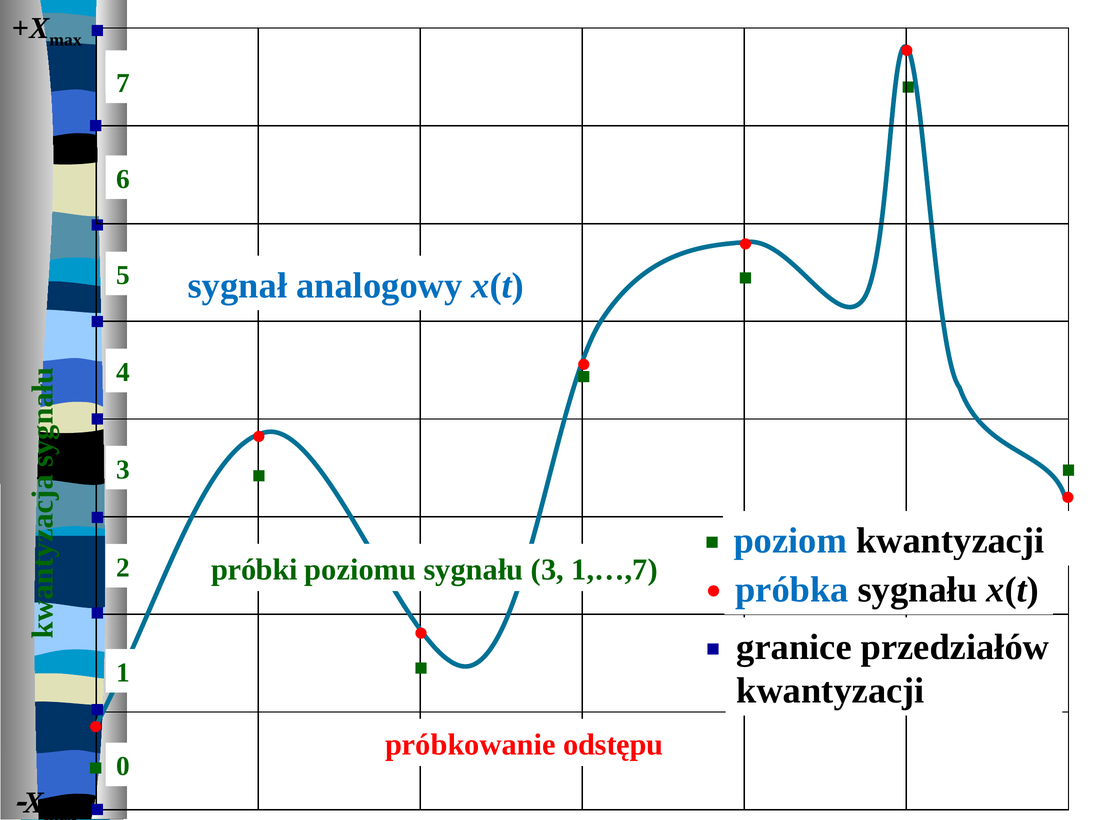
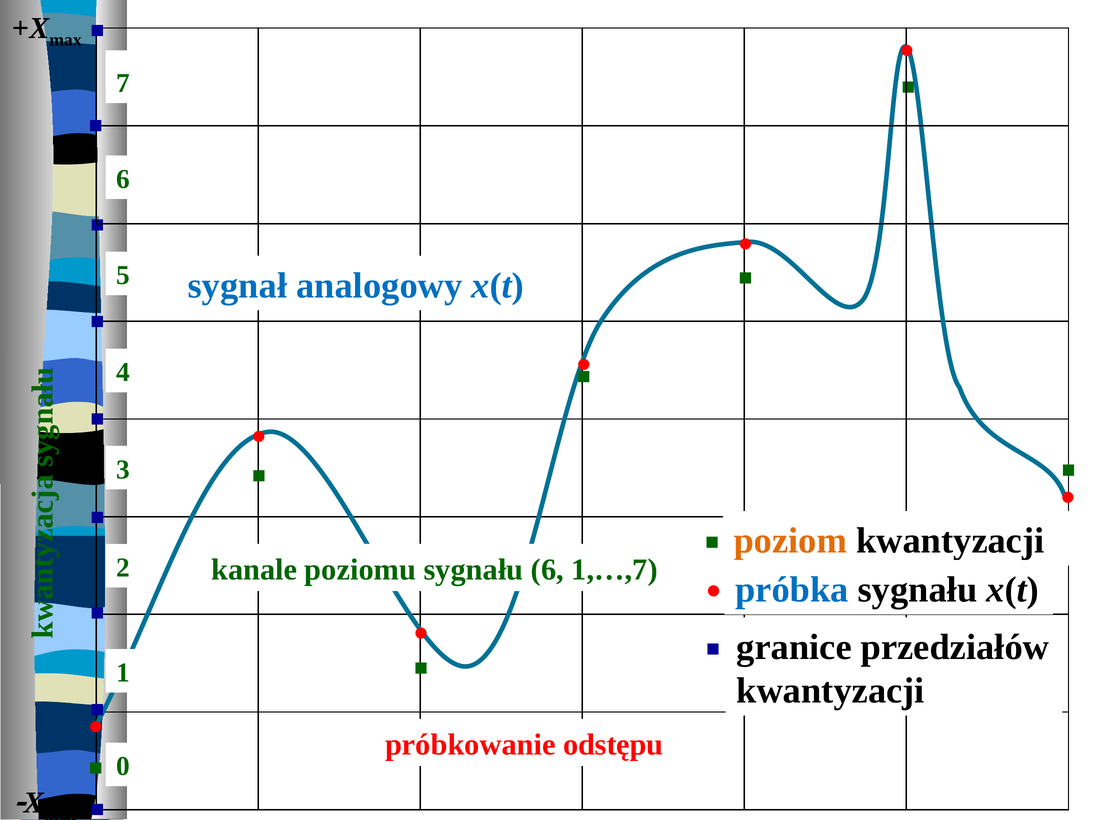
poziom colour: blue -> orange (790, 541)
próbki: próbki -> kanale (254, 570)
sygnału 3: 3 -> 6 (547, 570)
